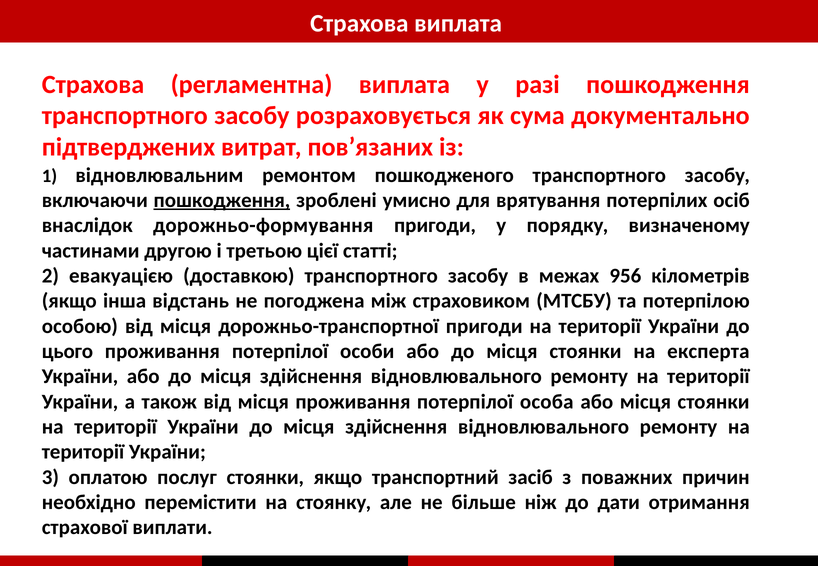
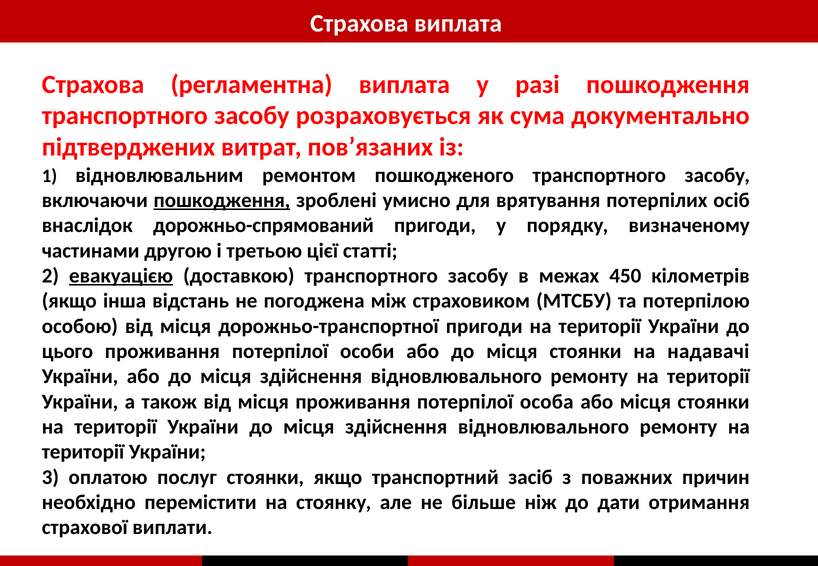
дорожньо-формування: дорожньо-формування -> дорожньо-спрямований (263, 226)
евакуацією underline: none -> present (121, 276)
956: 956 -> 450 (625, 276)
експерта: експерта -> надавачі (708, 352)
